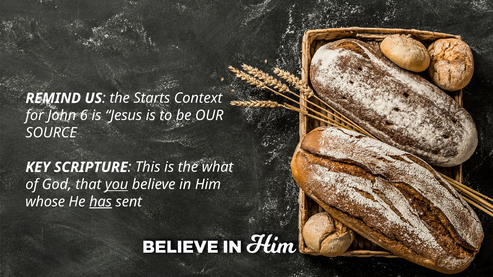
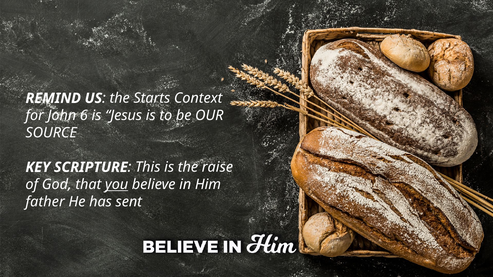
what: what -> raise (217, 167)
whose: whose -> father (45, 202)
has underline: present -> none (101, 202)
